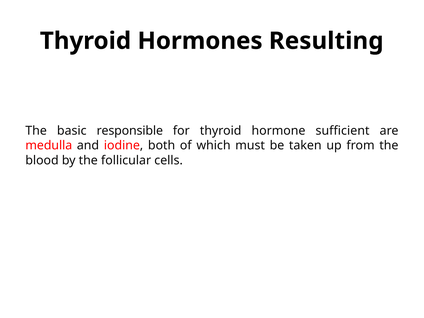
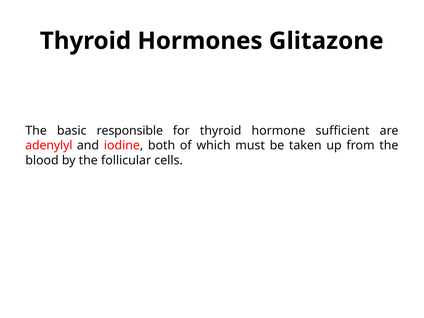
Resulting: Resulting -> Glitazone (326, 41)
medulla: medulla -> adenylyl (49, 145)
